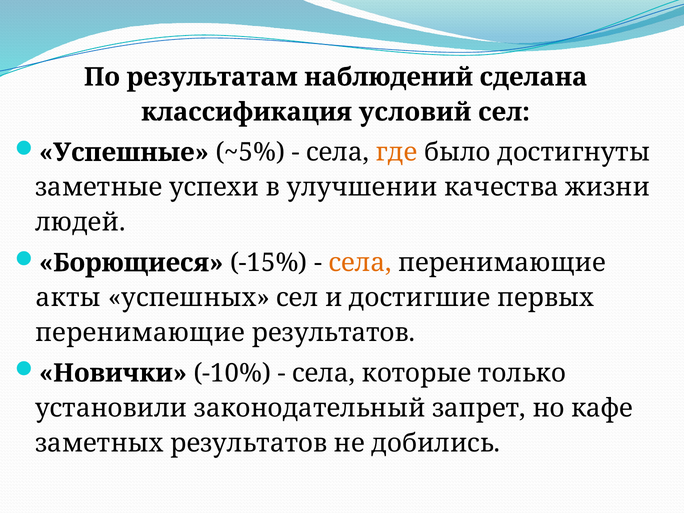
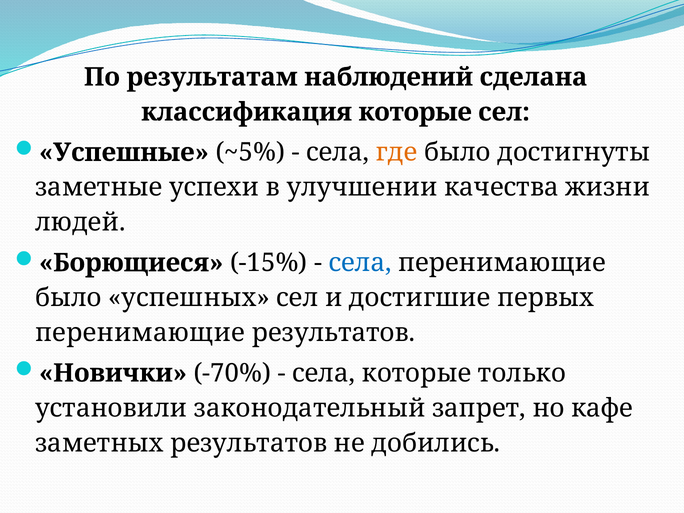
классификация условий: условий -> которые (415, 112)
села colour: orange -> blue (360, 263)
акты: акты -> было (69, 298)
-10%: -10% -> -70% (232, 373)
